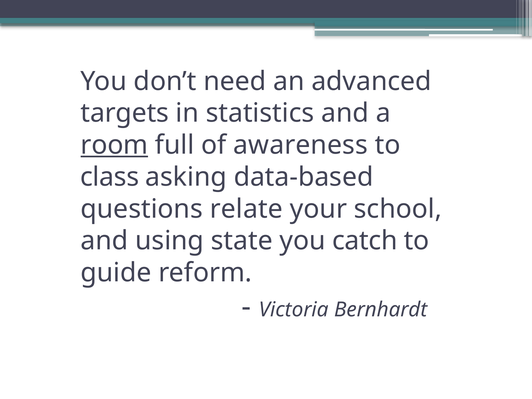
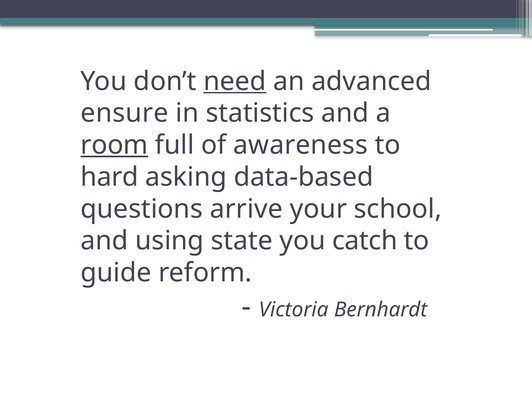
need underline: none -> present (235, 81)
targets: targets -> ensure (125, 113)
class: class -> hard (110, 177)
relate: relate -> arrive (246, 209)
